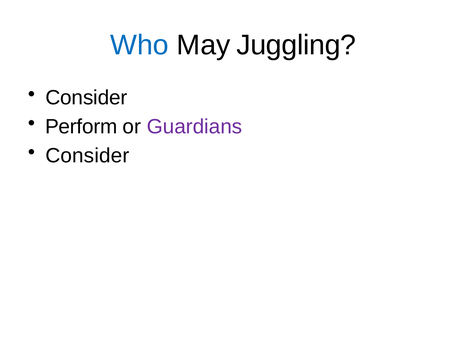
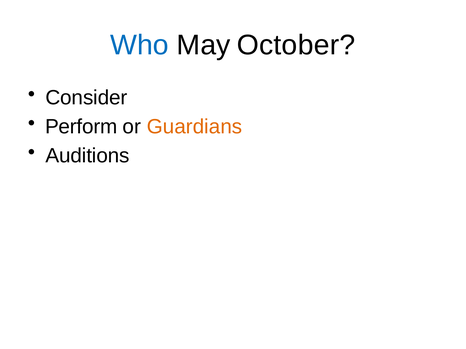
Juggling: Juggling -> October (296, 45)
Guardians colour: purple -> orange (195, 127)
Consider: Consider -> Auditions (88, 156)
